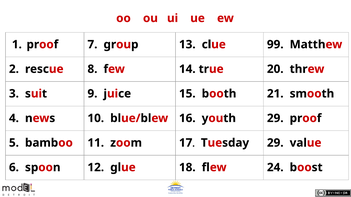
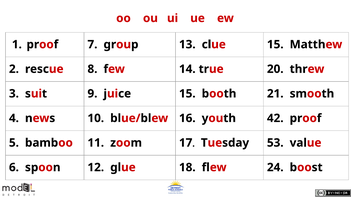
clue 99: 99 -> 15 (275, 45)
youth 29: 29 -> 42 (275, 118)
Tuesday 29: 29 -> 53 (275, 143)
